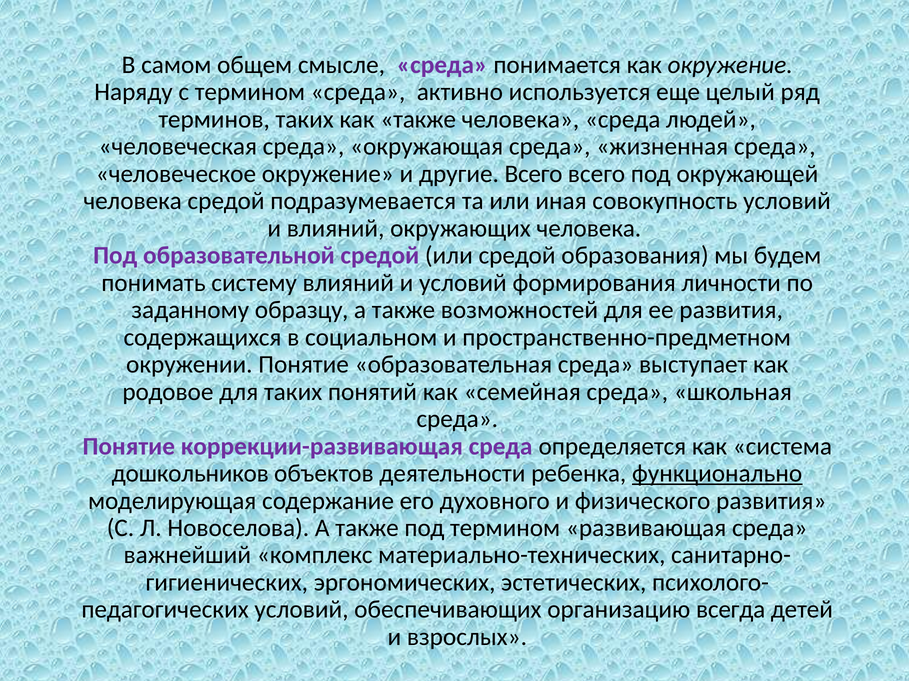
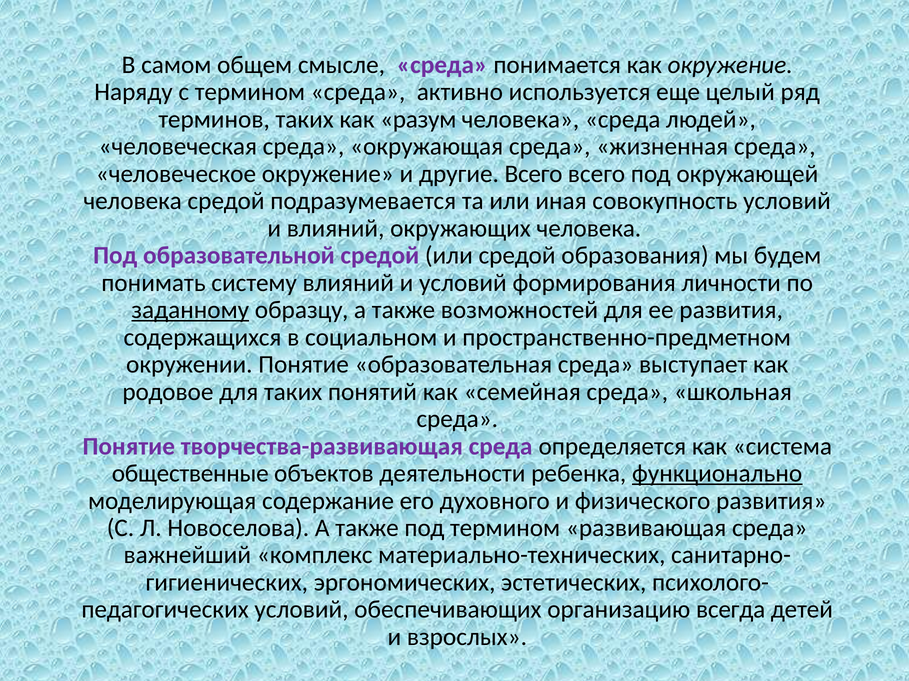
как также: также -> разум (418, 119)
заданному underline: none -> present (190, 310)
коррекции-развивающая: коррекции-развивающая -> творчества-развивающая (322, 447)
дошкольников: дошкольников -> общественные (190, 474)
